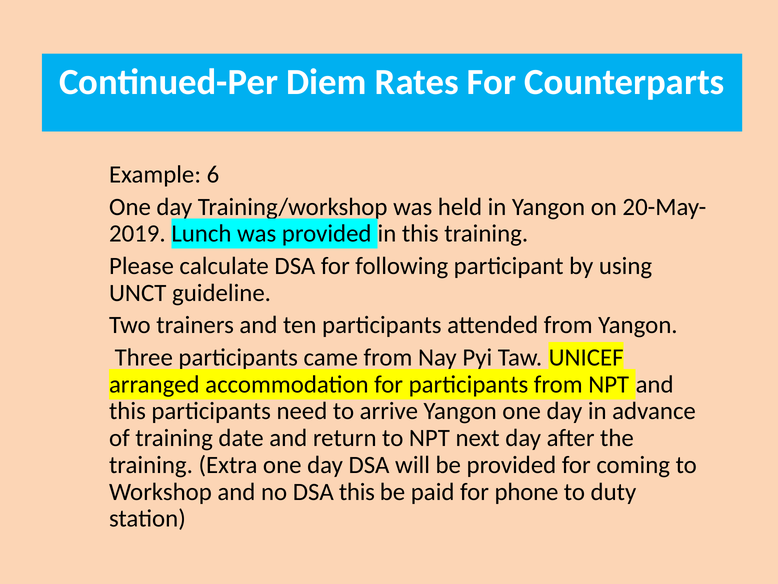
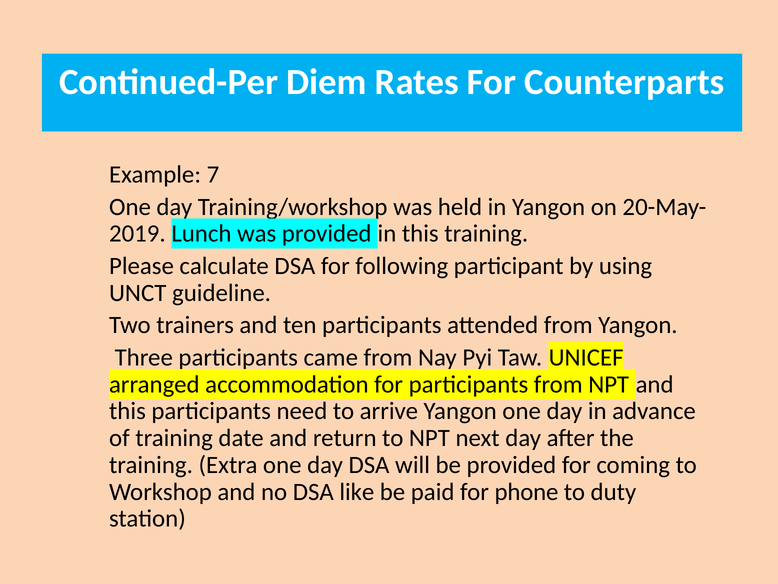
6: 6 -> 7 (213, 174)
DSA this: this -> like (357, 491)
